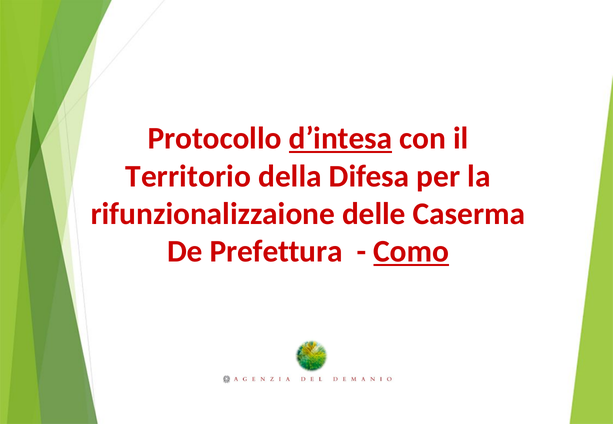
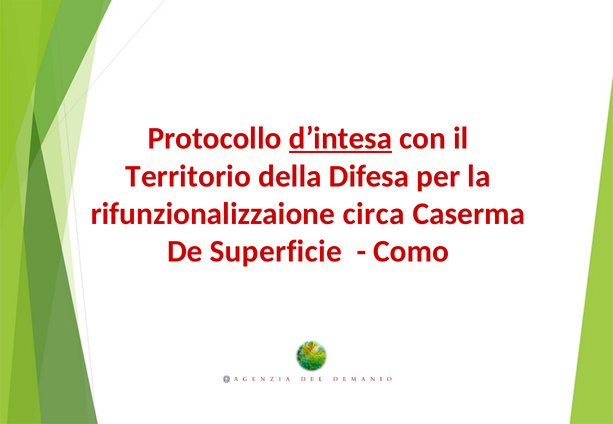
delle: delle -> circa (374, 214)
Prefettura: Prefettura -> Superficie (276, 252)
Como underline: present -> none (411, 252)
